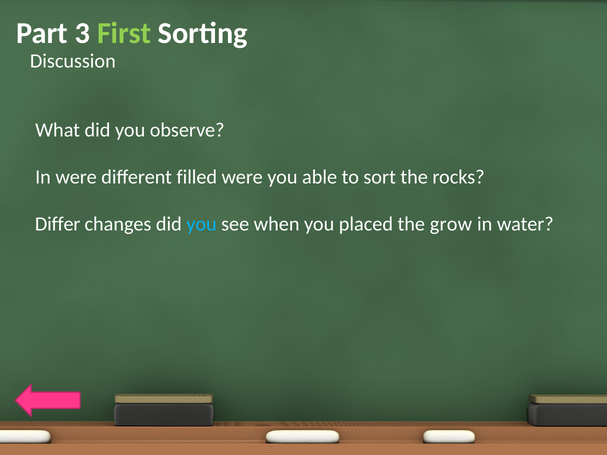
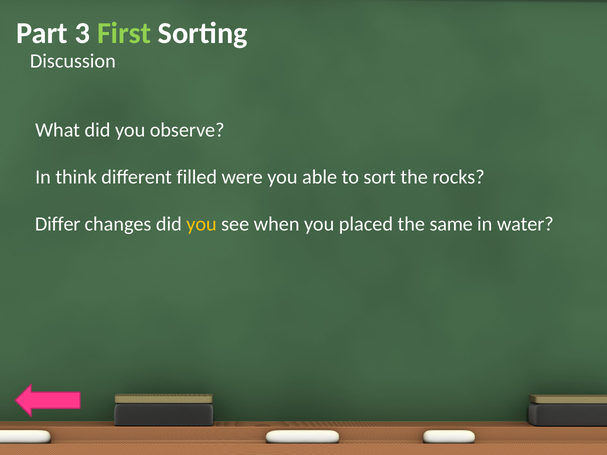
In were: were -> think (76, 177)
you colour: light blue -> yellow (202, 224)
grow: grow -> same (451, 224)
